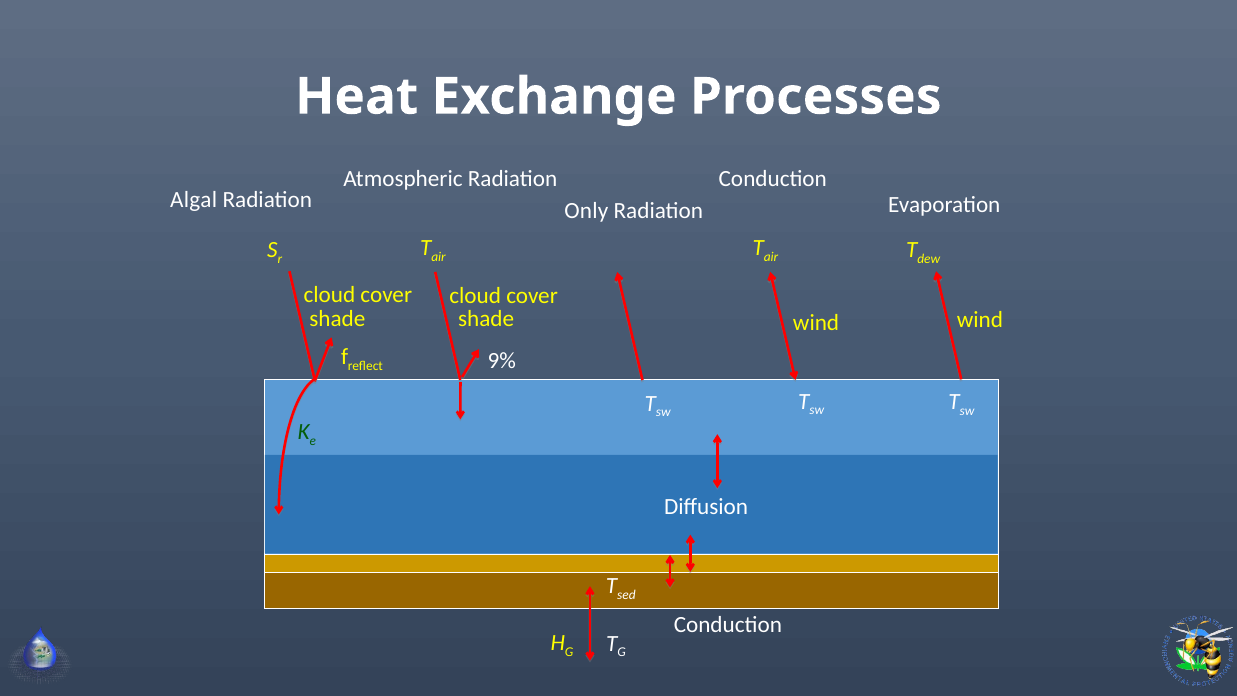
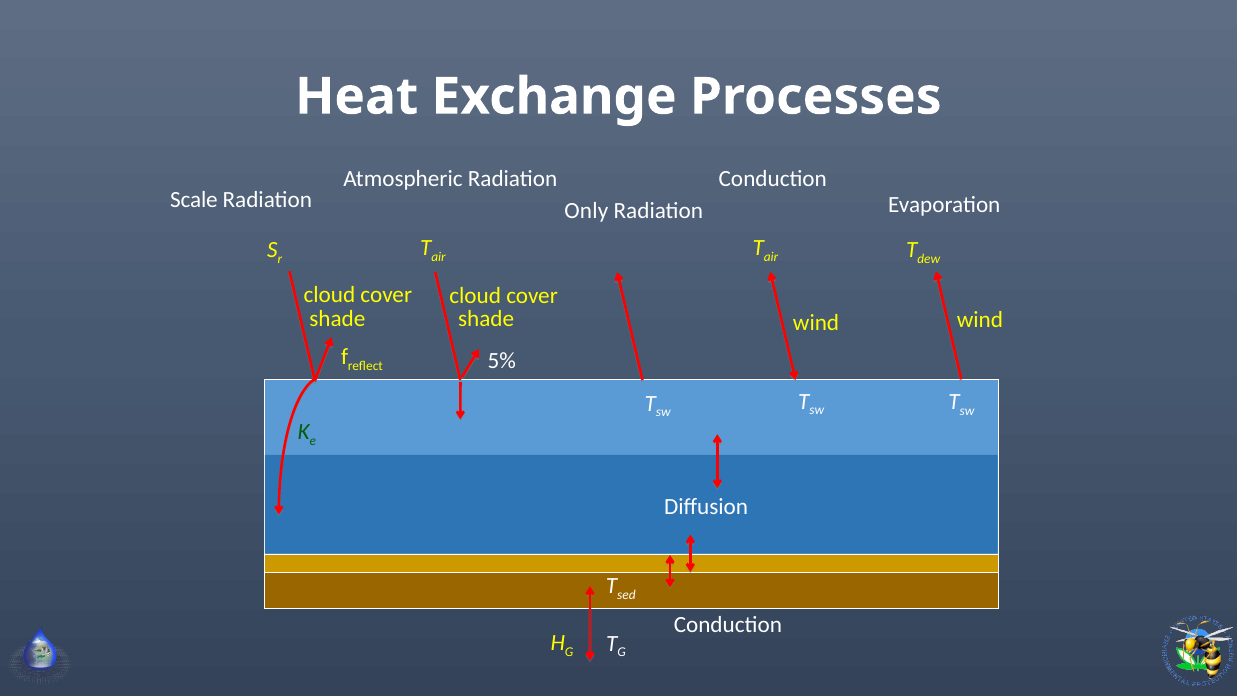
Algal: Algal -> Scale (194, 200)
9%: 9% -> 5% (502, 360)
